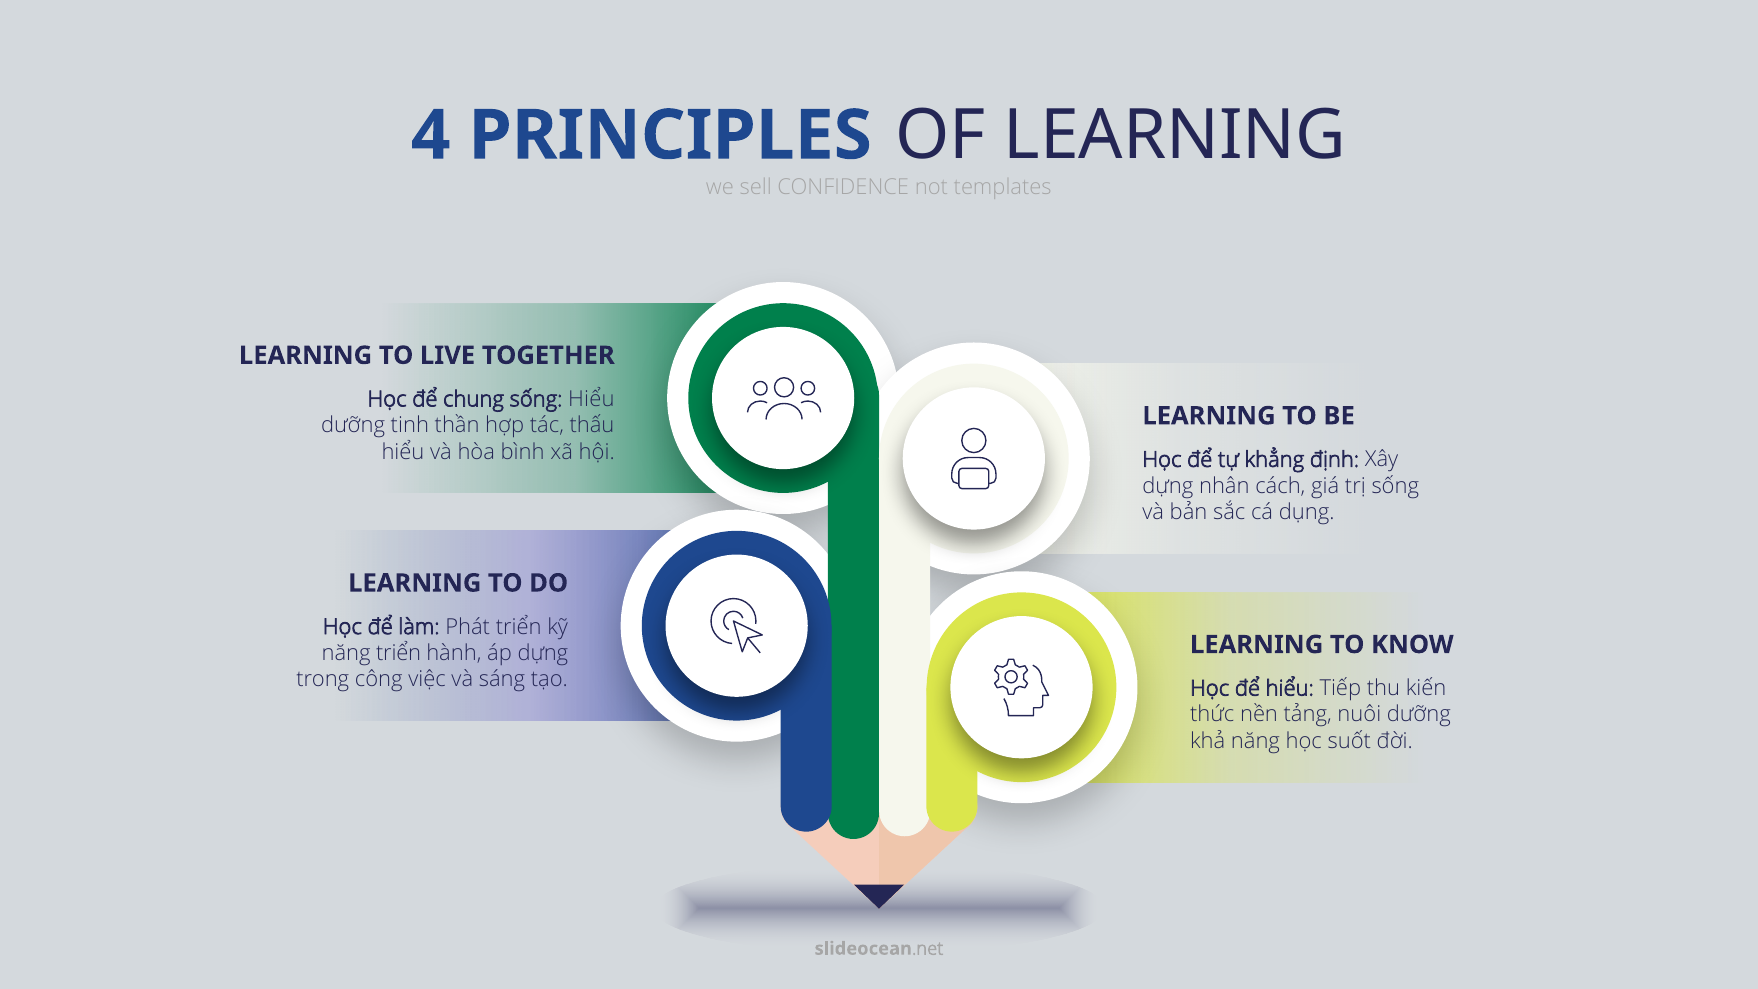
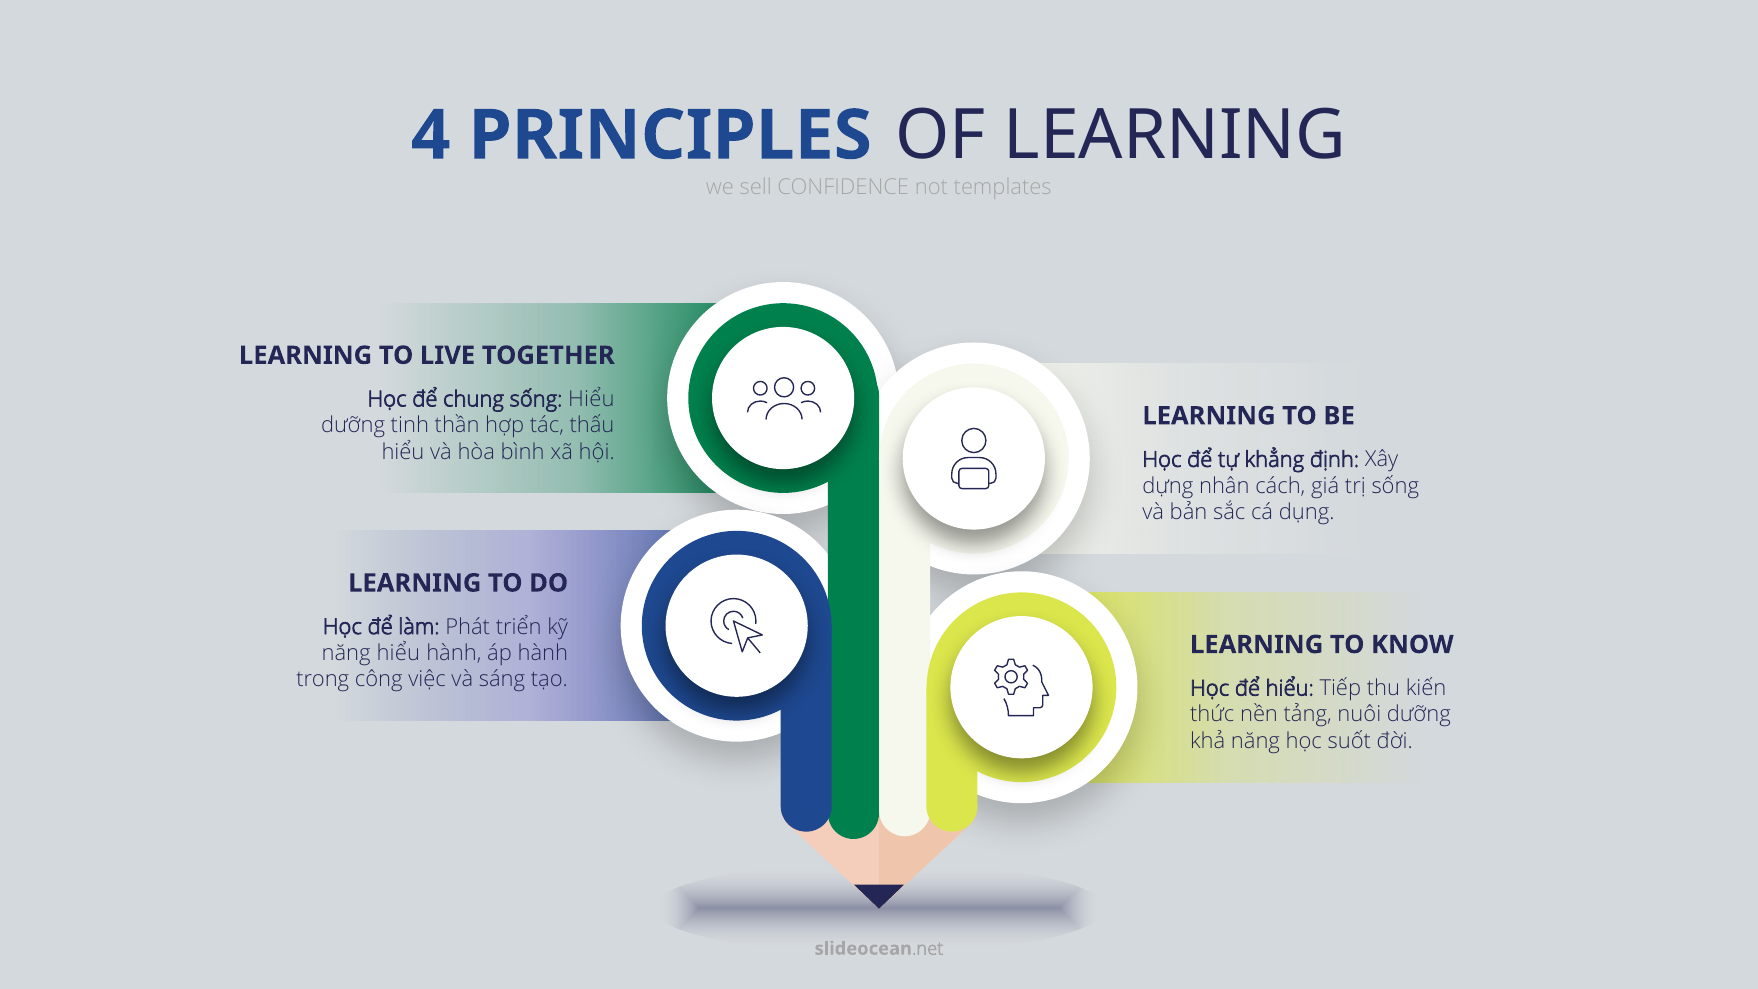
năng triển: triển -> hiểu (398, 653)
áp dựng: dựng -> hành (543, 653)
